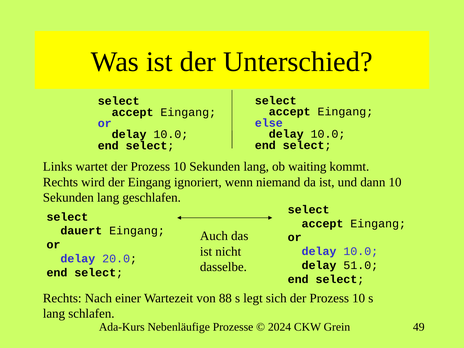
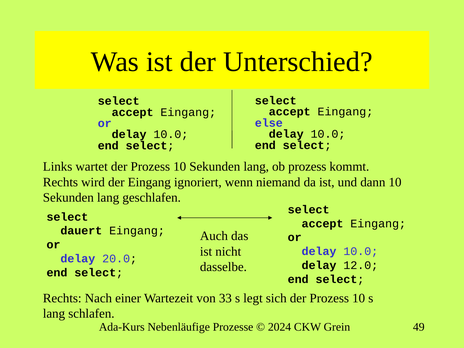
ob waiting: waiting -> prozess (307, 167)
51.0: 51.0 -> 12.0 (361, 265)
88: 88 -> 33 (225, 298)
